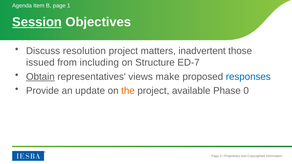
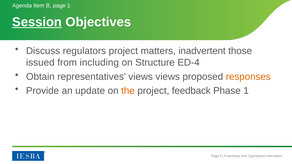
resolution: resolution -> regulators (84, 51)
ED-7: ED-7 -> ED-4 (189, 63)
Obtain underline: present -> none (40, 77)
views make: make -> views (168, 77)
responses colour: blue -> orange (248, 77)
available: available -> feedback (191, 91)
Phase 0: 0 -> 1 (246, 91)
